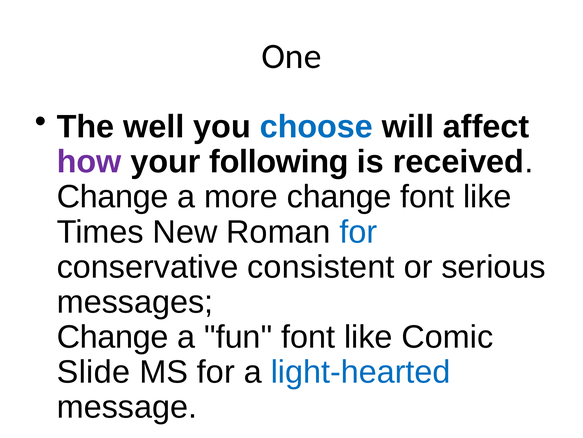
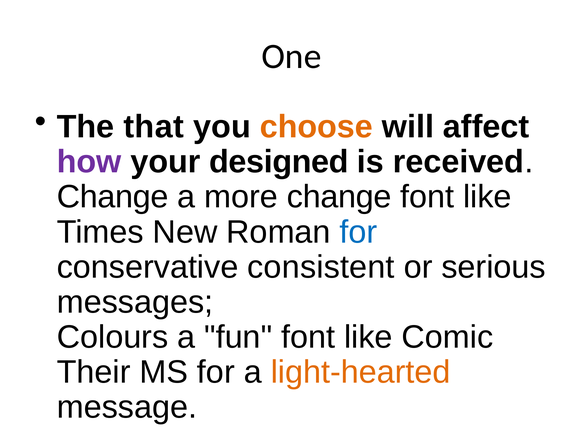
well: well -> that (154, 127)
choose colour: blue -> orange (316, 127)
following: following -> designed (279, 162)
Change: Change -> Colours (113, 337)
Slide: Slide -> Their (94, 371)
light-hearted colour: blue -> orange (361, 371)
